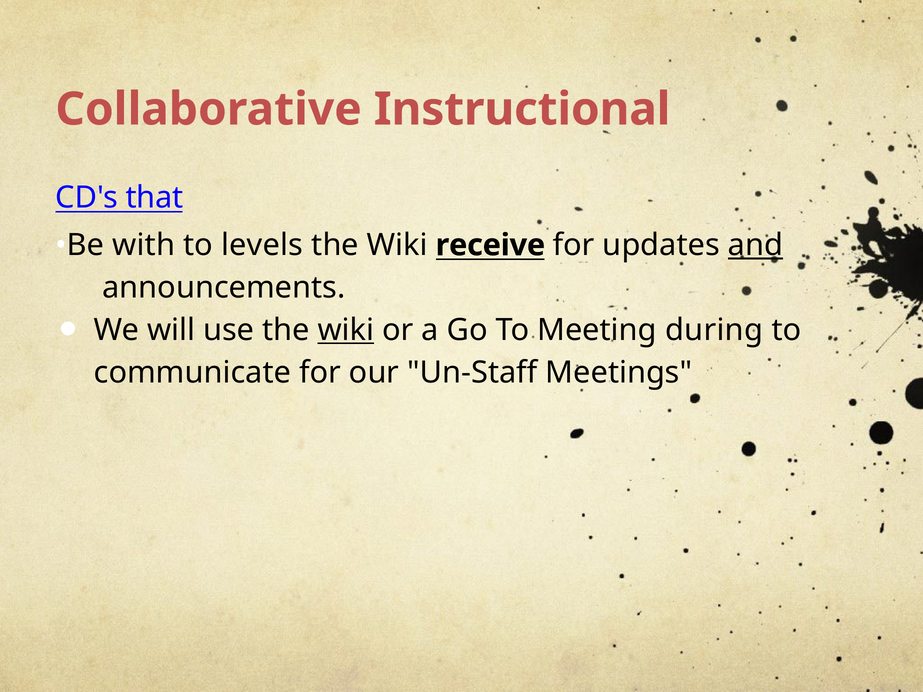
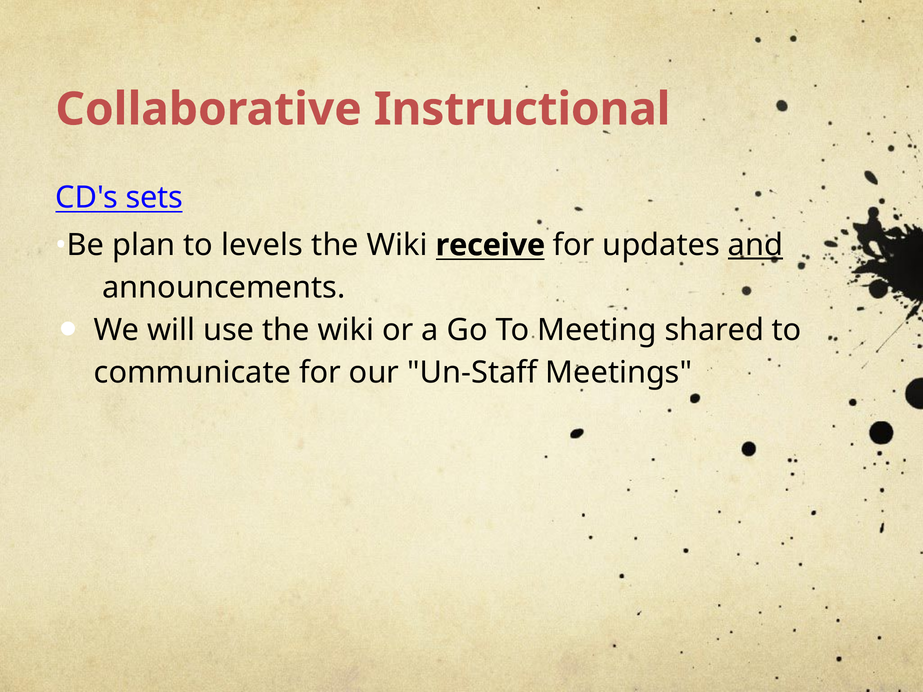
that: that -> sets (154, 198)
with: with -> plan (144, 245)
wiki underline: present -> none (346, 330)
during: during -> shared (714, 330)
